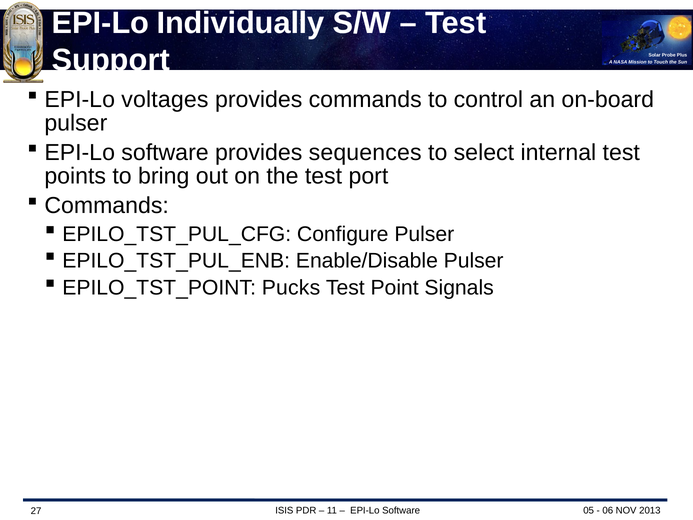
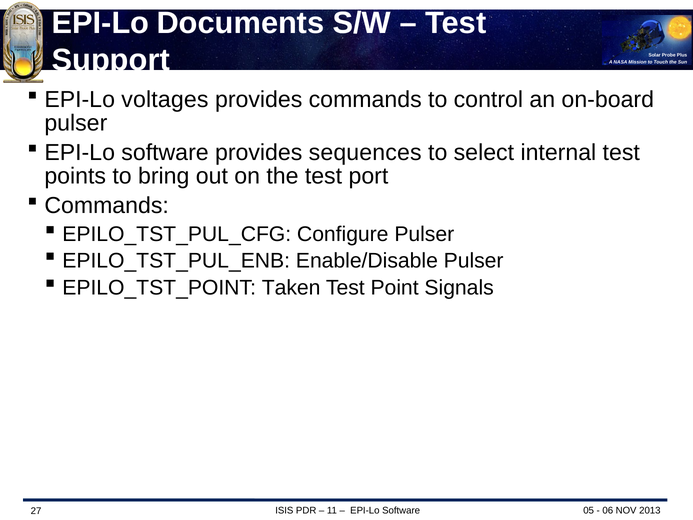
Individually: Individually -> Documents (240, 23)
Pucks: Pucks -> Taken (291, 288)
